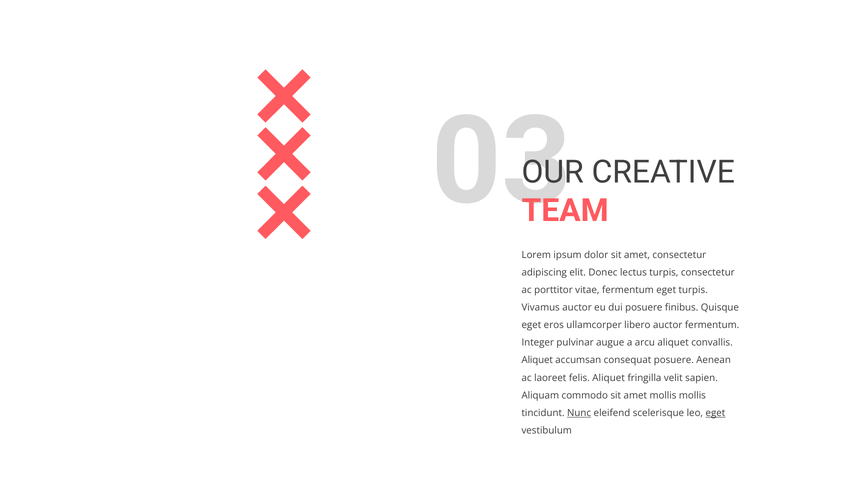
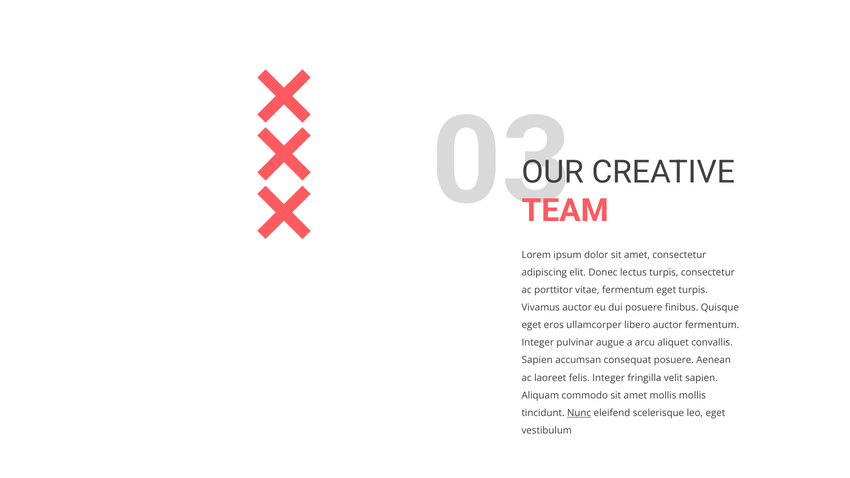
Aliquet: Aliquet -> Sapien (537, 360)
felis Aliquet: Aliquet -> Integer (609, 378)
eget underline: present -> none (715, 413)
